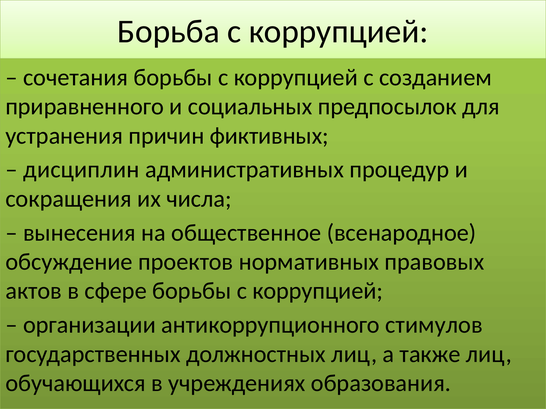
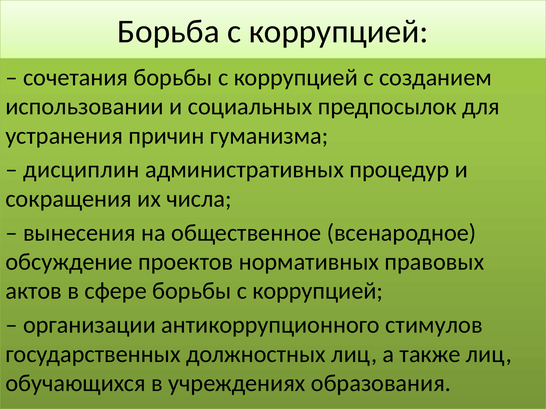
приравненного: приравненного -> использовании (85, 107)
фиктивных: фиктивных -> гуманизма (269, 136)
